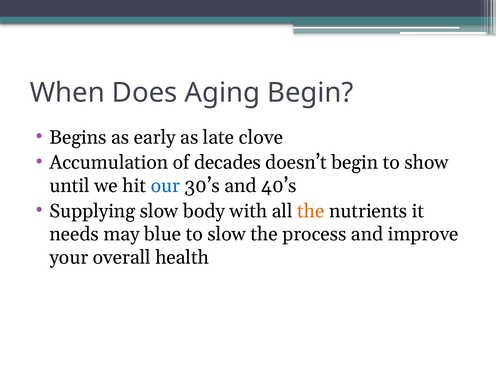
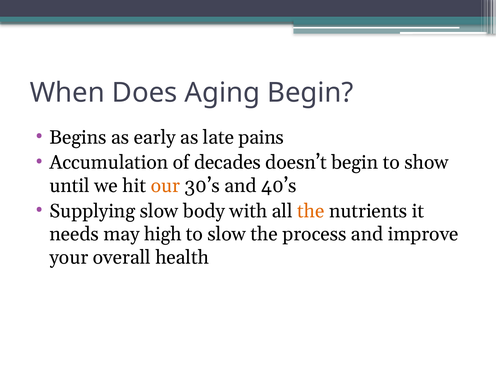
clove: clove -> pains (261, 137)
our colour: blue -> orange (165, 186)
blue: blue -> high (163, 234)
